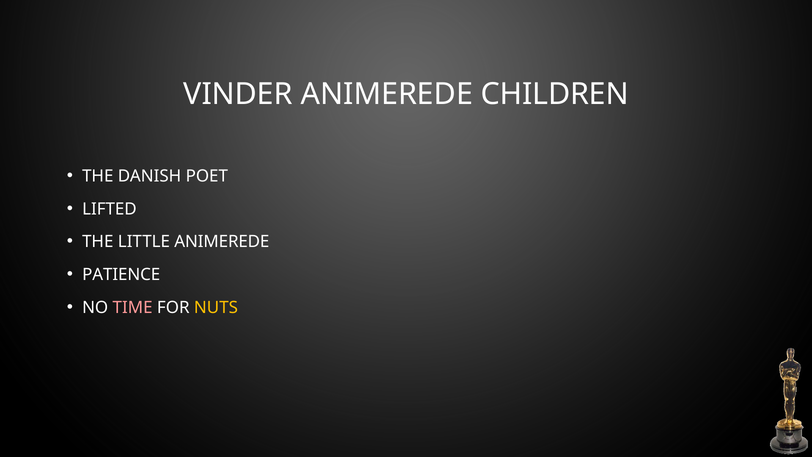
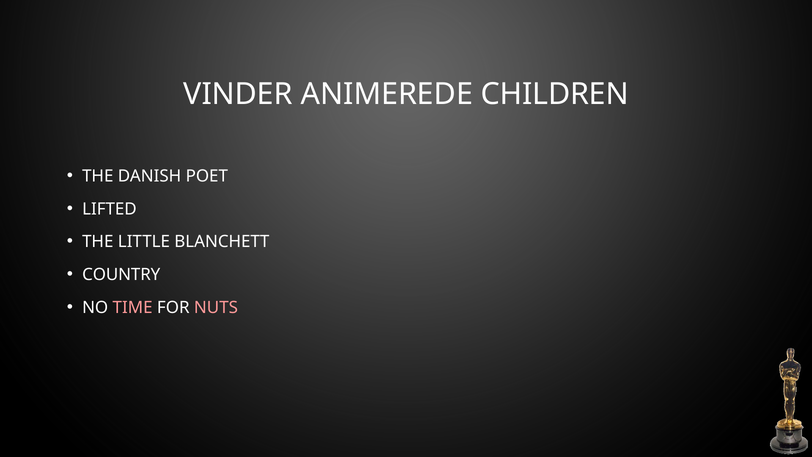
LITTLE ANIMEREDE: ANIMEREDE -> BLANCHETT (222, 242)
PATIENCE: PATIENCE -> COUNTRY (121, 275)
NUTS colour: yellow -> pink (216, 307)
